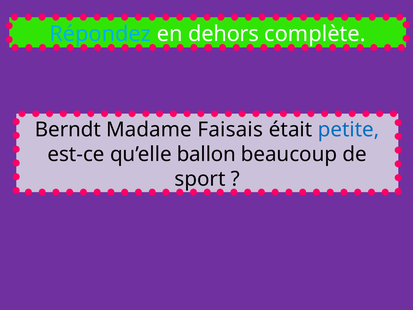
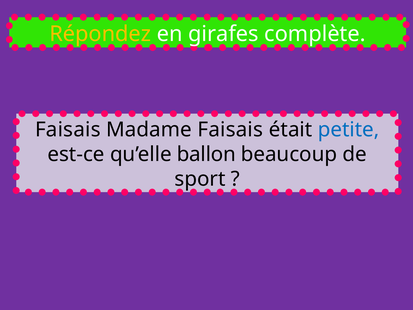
Répondez colour: light blue -> yellow (100, 34)
dehors: dehors -> girafes (223, 34)
Berndt: Berndt -> Faisais (68, 129)
